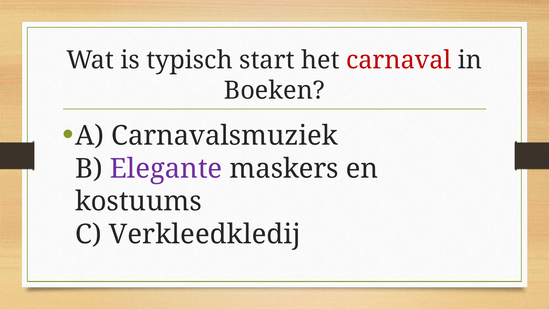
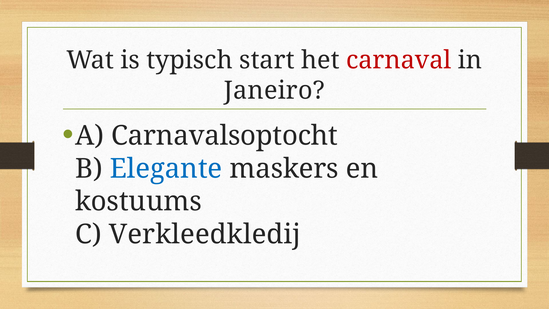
Boeken: Boeken -> Janeiro (274, 90)
Carnavalsmuziek: Carnavalsmuziek -> Carnavalsoptocht (225, 136)
Elegante colour: purple -> blue (166, 169)
